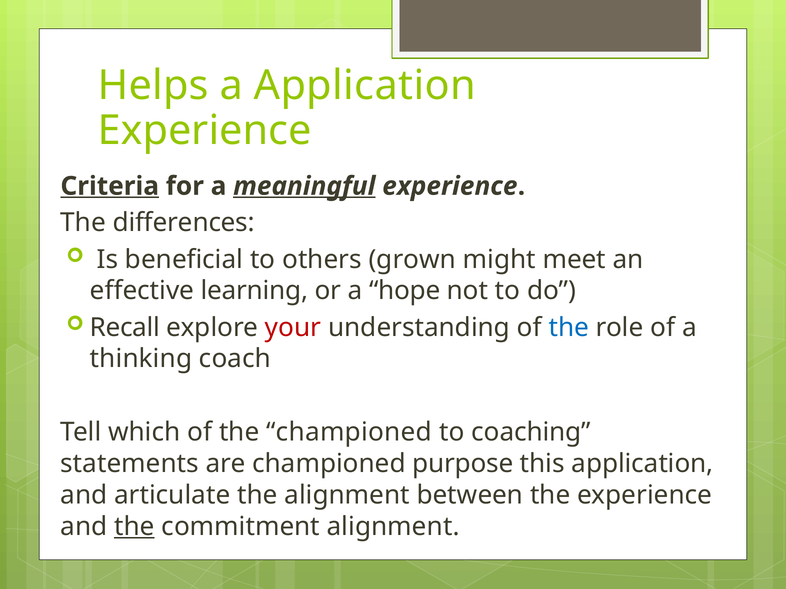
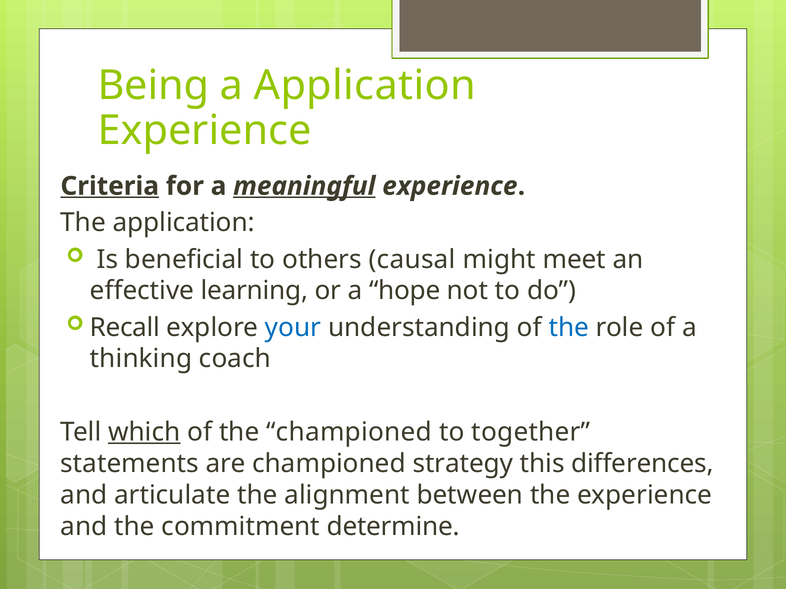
Helps: Helps -> Being (153, 86)
The differences: differences -> application (184, 223)
grown: grown -> causal (412, 260)
your colour: red -> blue (293, 328)
which underline: none -> present (144, 433)
coaching: coaching -> together (531, 433)
purpose: purpose -> strategy (463, 464)
this application: application -> differences (642, 464)
the underline: present -> none (134, 527)
commitment alignment: alignment -> determine (393, 527)
